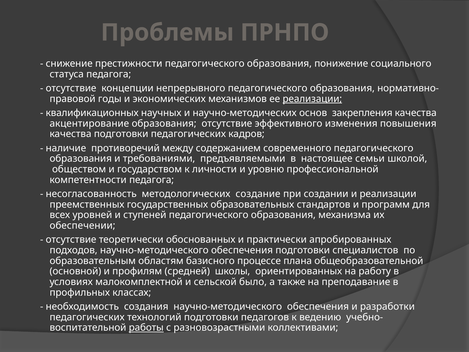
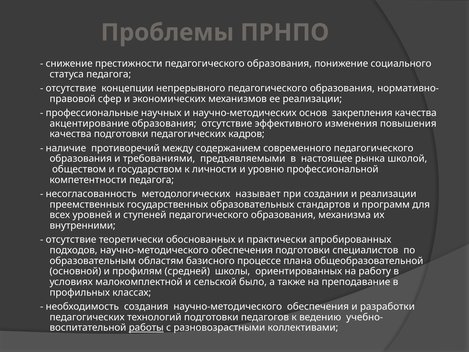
годы: годы -> сфер (110, 99)
реализации underline: present -> none (312, 99)
квалификационных: квалификационных -> профессиональные (92, 113)
семьи: семьи -> рынка (370, 159)
создание: создание -> называет (258, 194)
обеспечении: обеспечении -> внутренними (83, 225)
